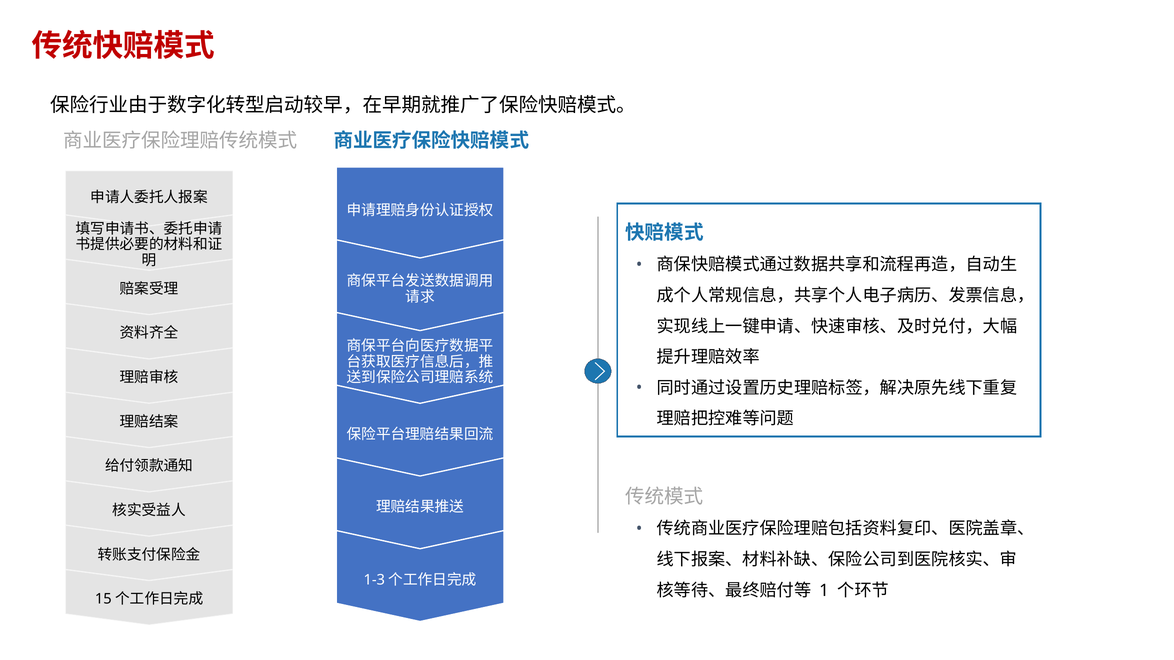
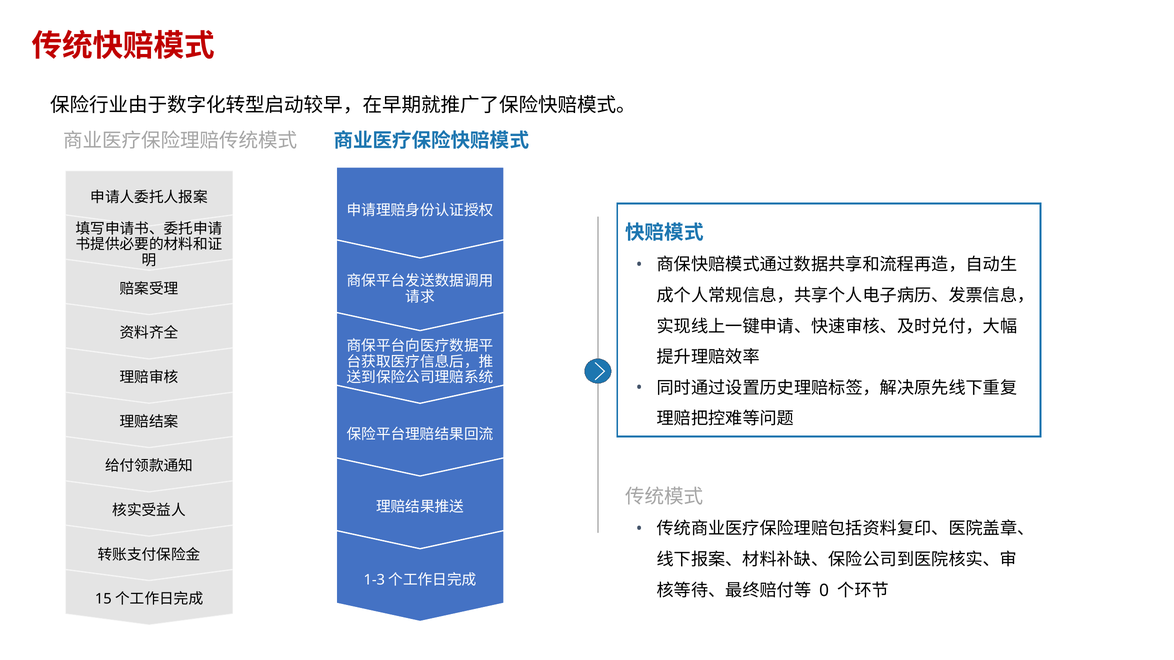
1: 1 -> 0 (824, 591)
